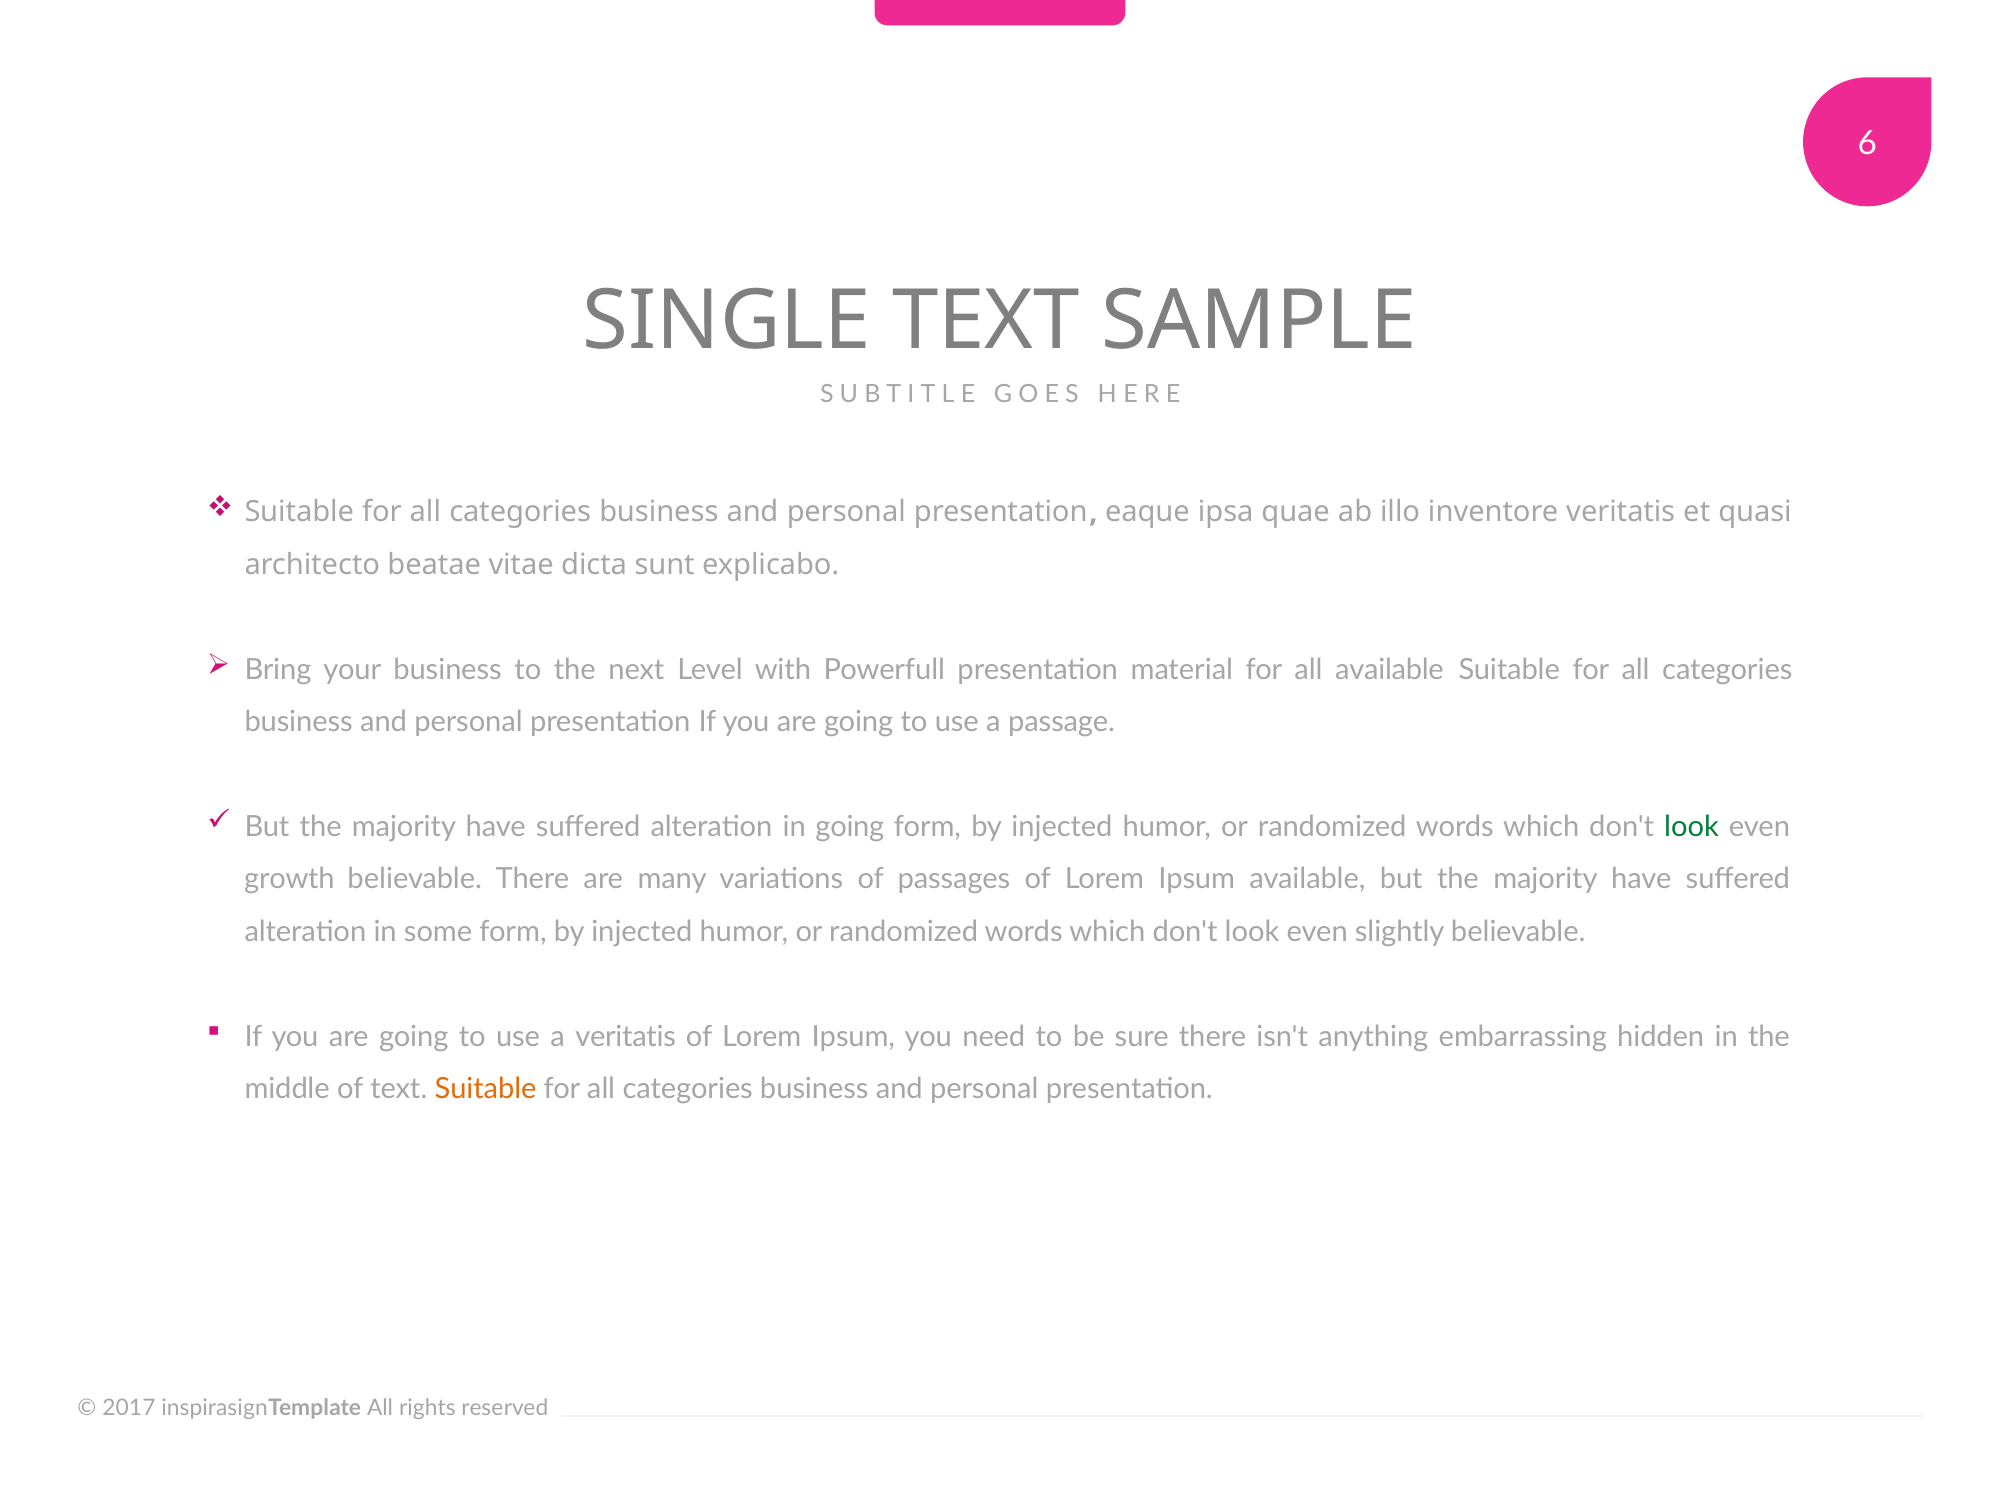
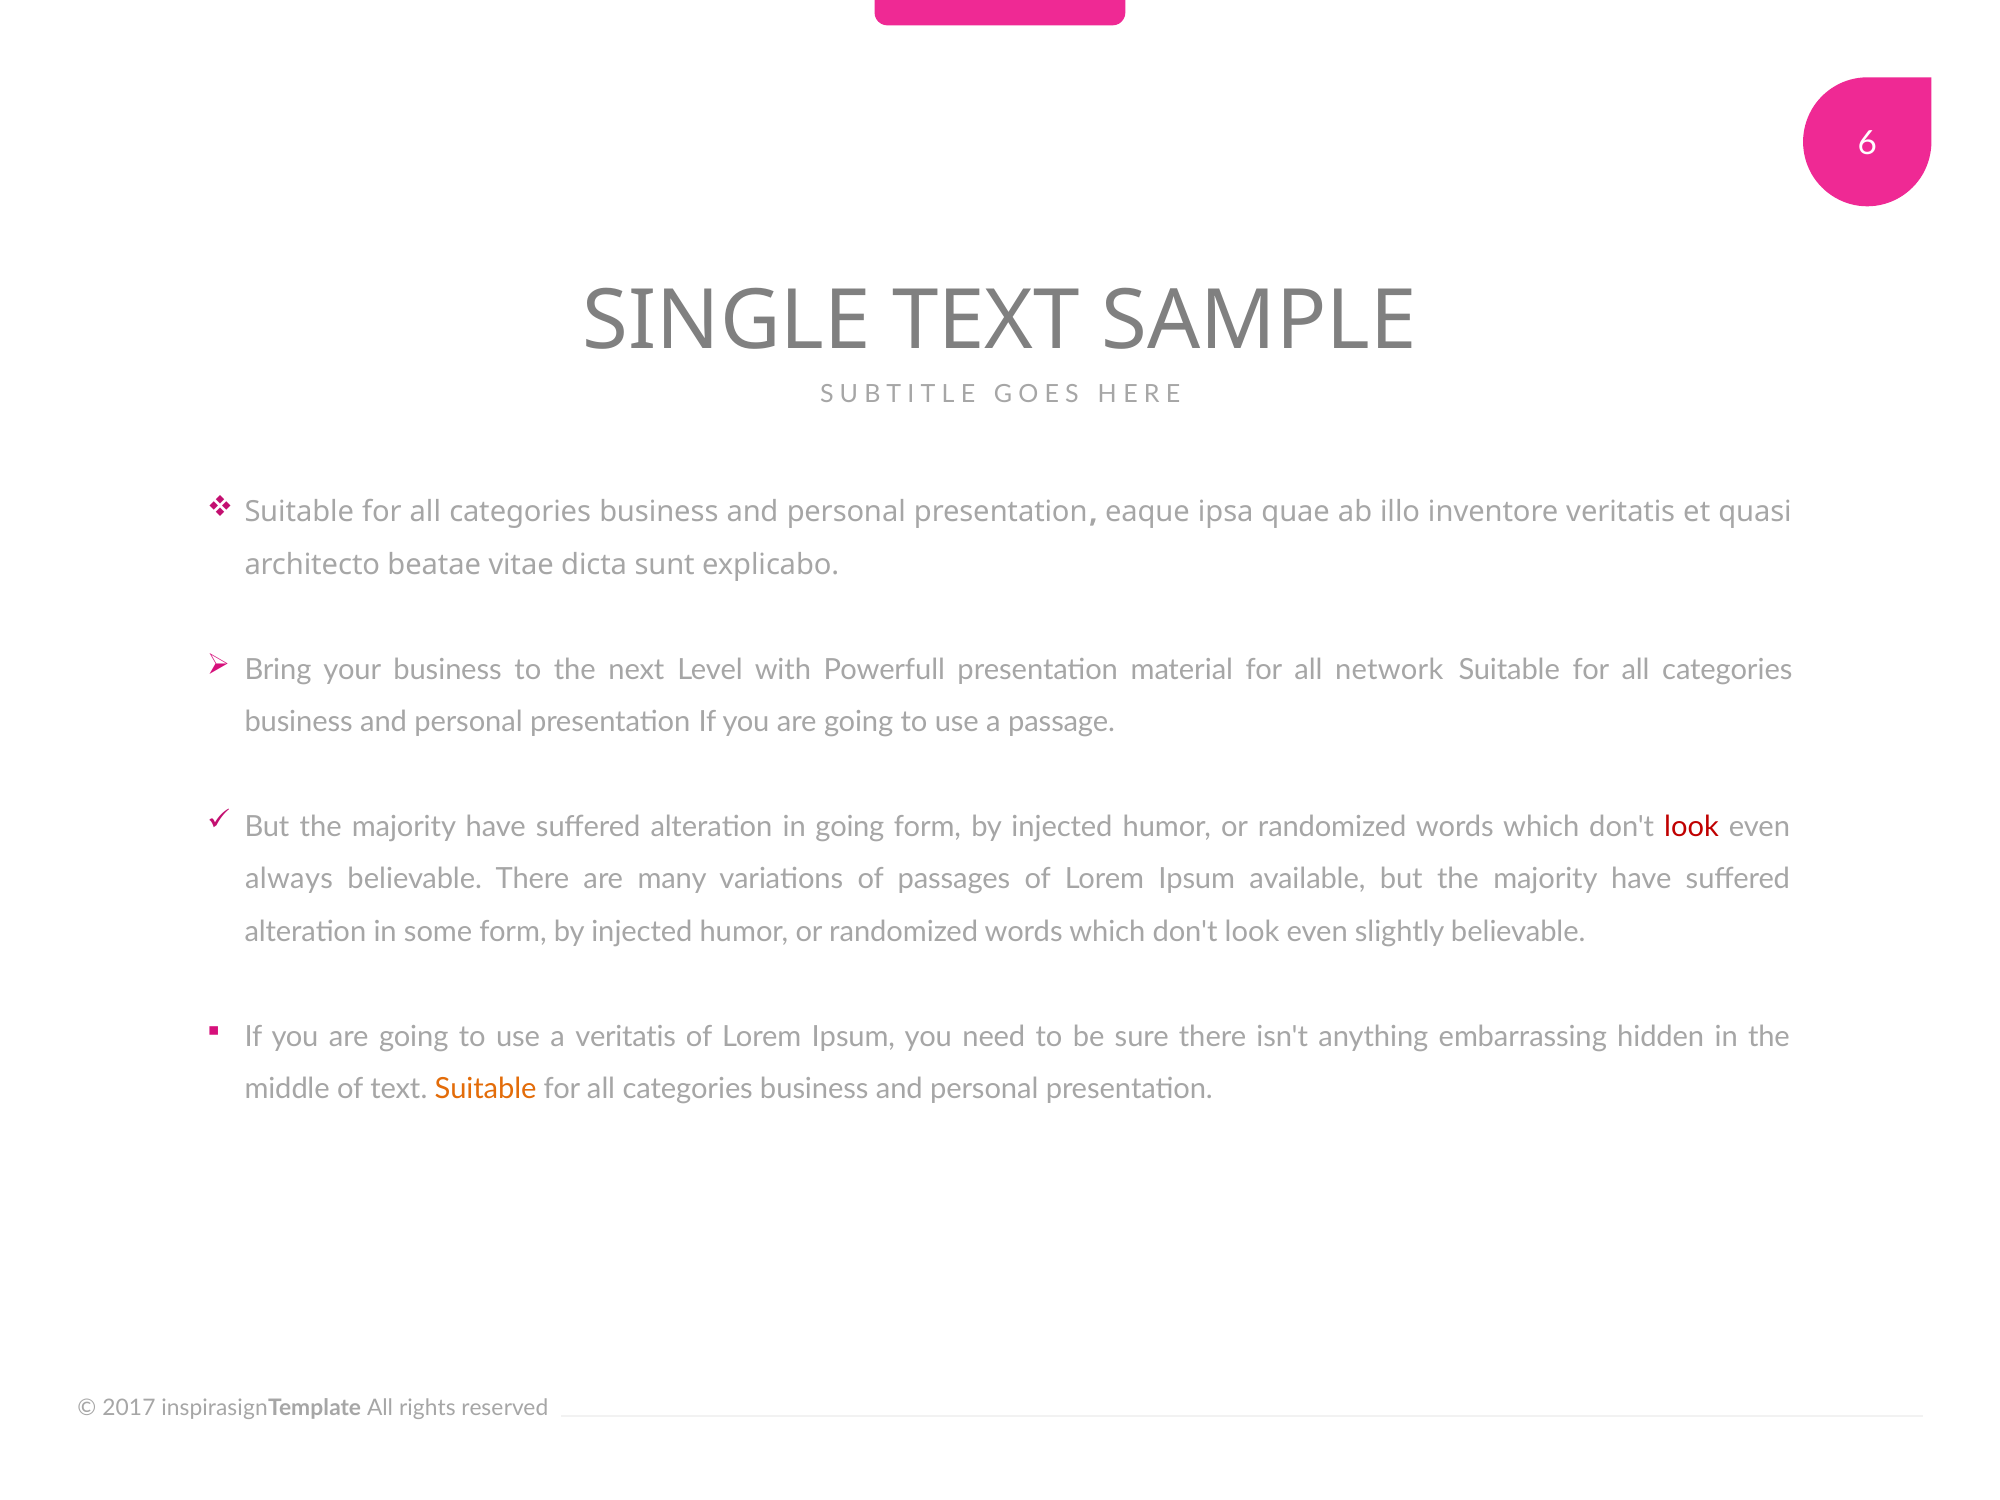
all available: available -> network (1389, 670)
look colour: green -> red (1692, 827)
growth: growth -> always (289, 879)
